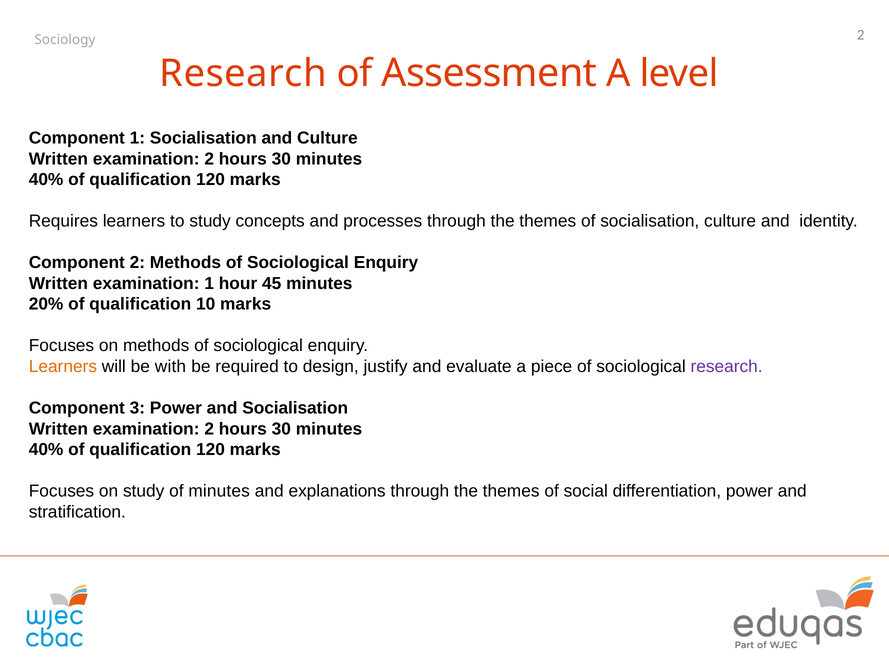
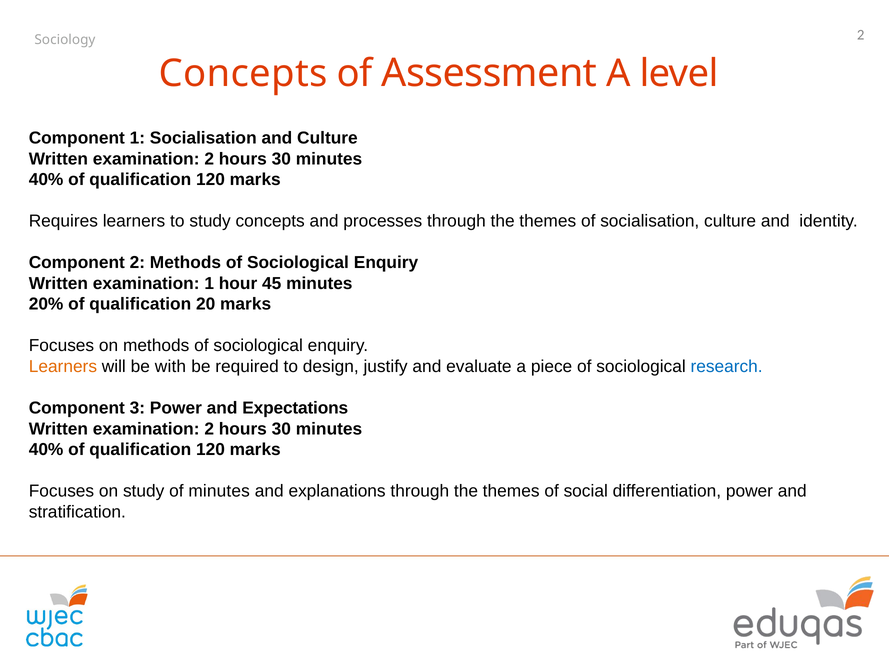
Research: Research -> Concepts (243, 74)
10: 10 -> 20 (206, 304)
research colour: purple -> blue (727, 366)
and Socialisation: Socialisation -> Expectations (295, 408)
